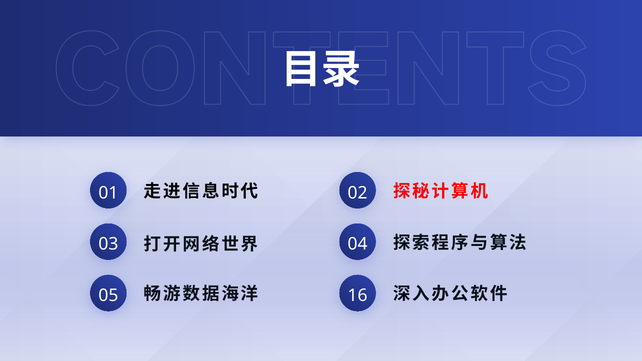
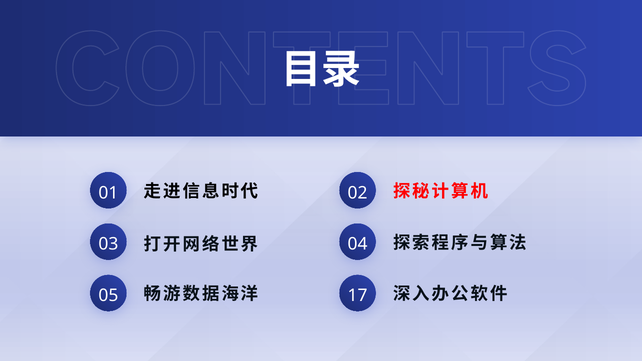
16: 16 -> 17 (358, 296)
